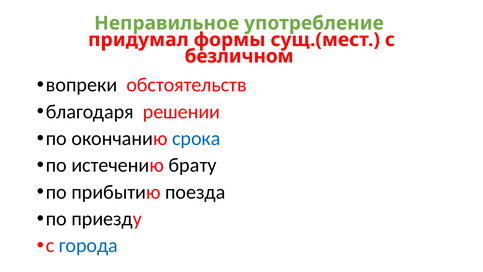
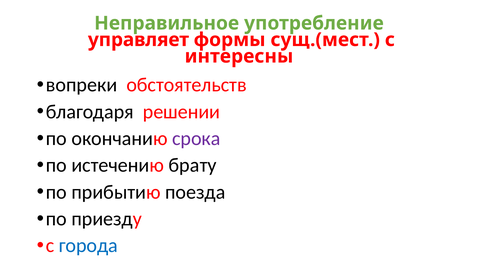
придумал: придумал -> управляет (138, 40)
безличном: безличном -> интересны (239, 56)
срока colour: blue -> purple (196, 138)
